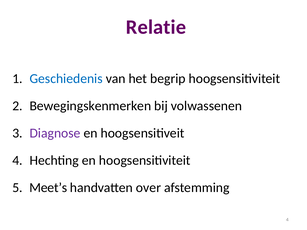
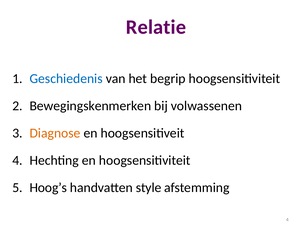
Diagnose colour: purple -> orange (55, 133)
Meet’s: Meet’s -> Hoog’s (48, 188)
over: over -> style (149, 188)
